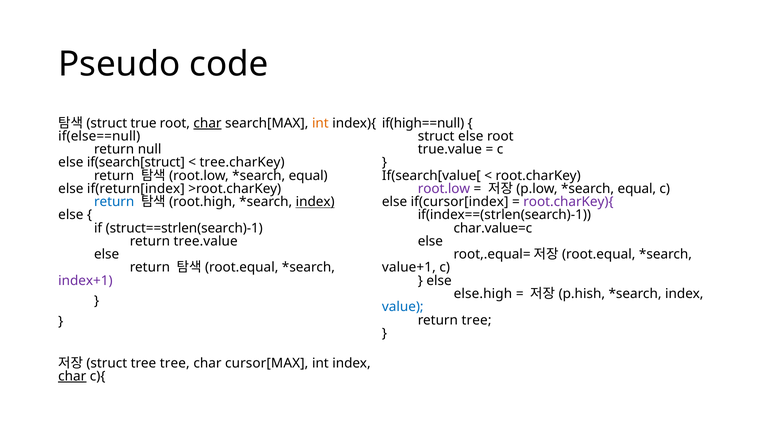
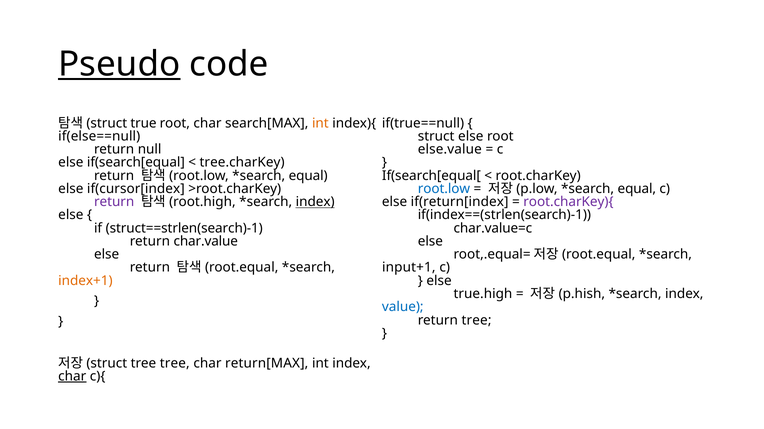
Pseudo underline: none -> present (119, 64)
char underline: present -> none (208, 123)
if(high==null: if(high==null -> if(true==null (423, 123)
true.value: true.value -> else.value (450, 150)
if(search[struct: if(search[struct -> if(search[equal (136, 163)
If(search[value[: If(search[value[ -> If(search[equal[ (431, 176)
if(return[index: if(return[index -> if(cursor[index (136, 189)
root.low colour: purple -> blue (444, 189)
return colour: blue -> purple (114, 202)
if(cursor[index: if(cursor[index -> if(return[index (460, 202)
tree.value: tree.value -> char.value (206, 242)
value+1: value+1 -> input+1 (409, 268)
index+1 colour: purple -> orange (85, 281)
else.high: else.high -> true.high (483, 294)
cursor[MAX: cursor[MAX -> return[MAX (267, 364)
